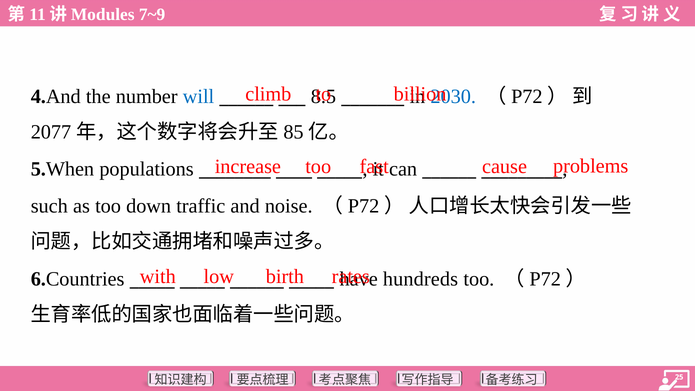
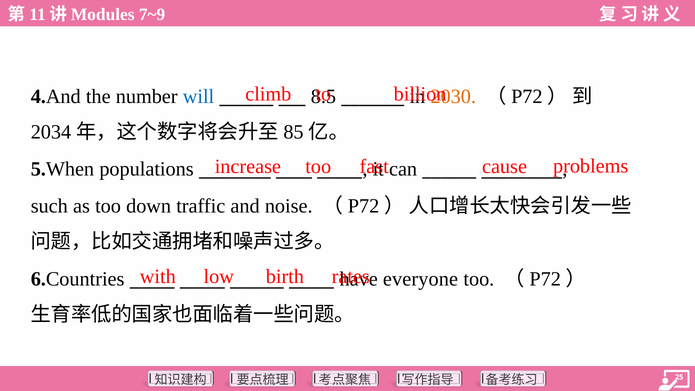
2030 colour: blue -> orange (453, 96)
2077: 2077 -> 2034 (51, 132)
hundreds: hundreds -> everyone (420, 279)
